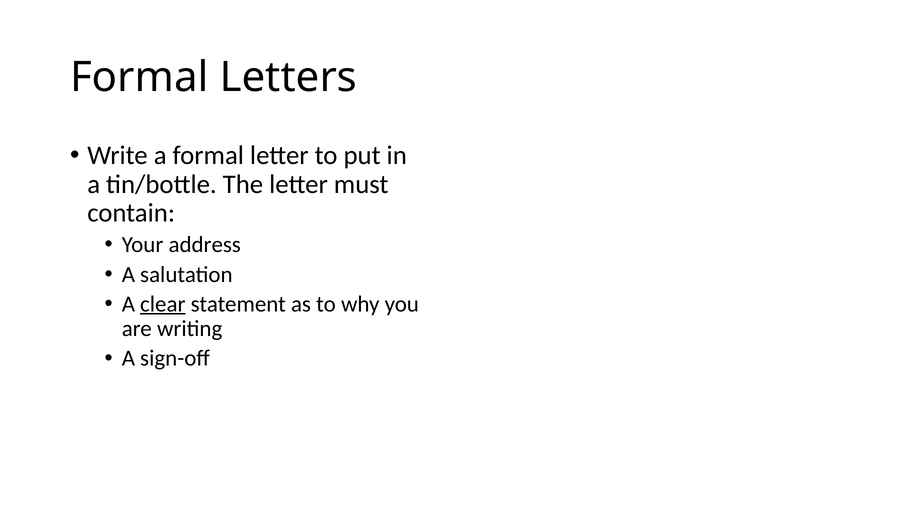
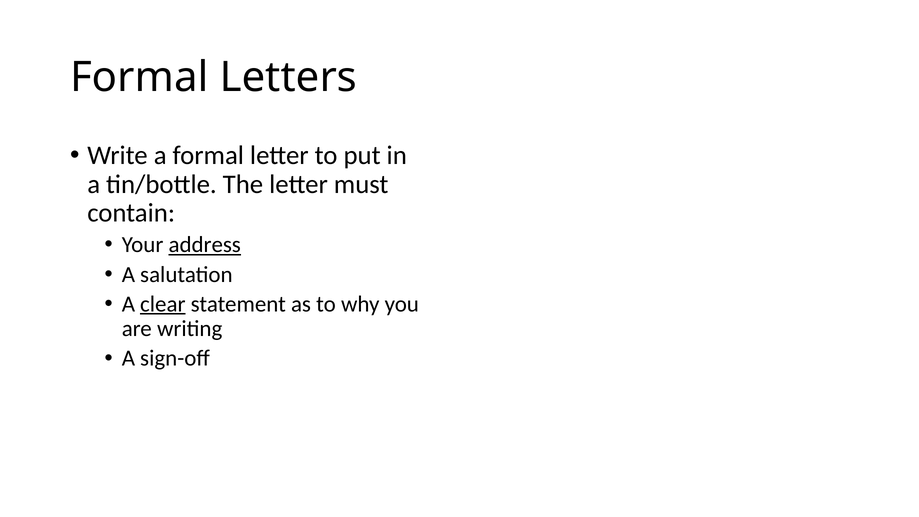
address underline: none -> present (205, 245)
